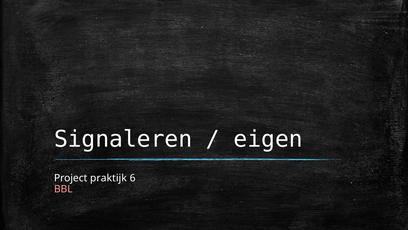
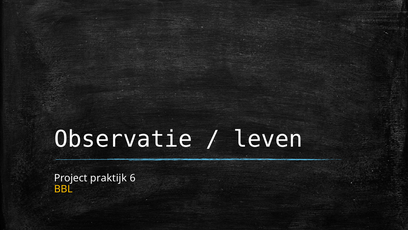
Signaleren: Signaleren -> Observatie (123, 139)
eigen: eigen -> leven (268, 139)
BBL colour: pink -> yellow (63, 189)
